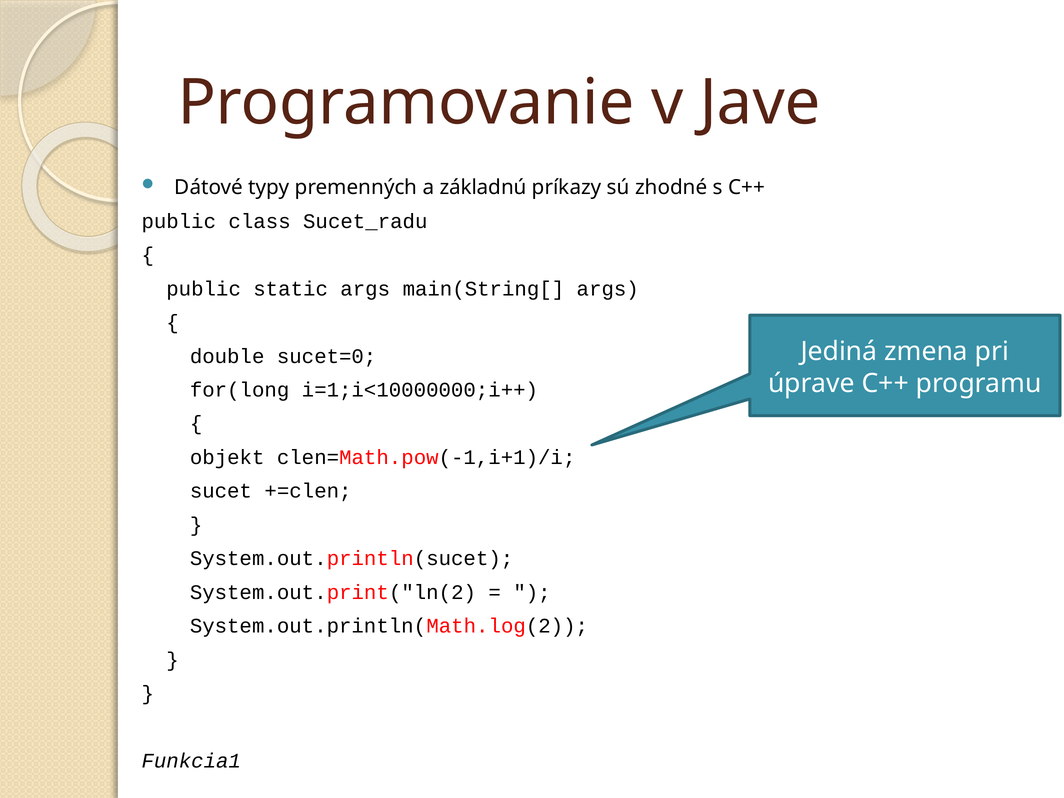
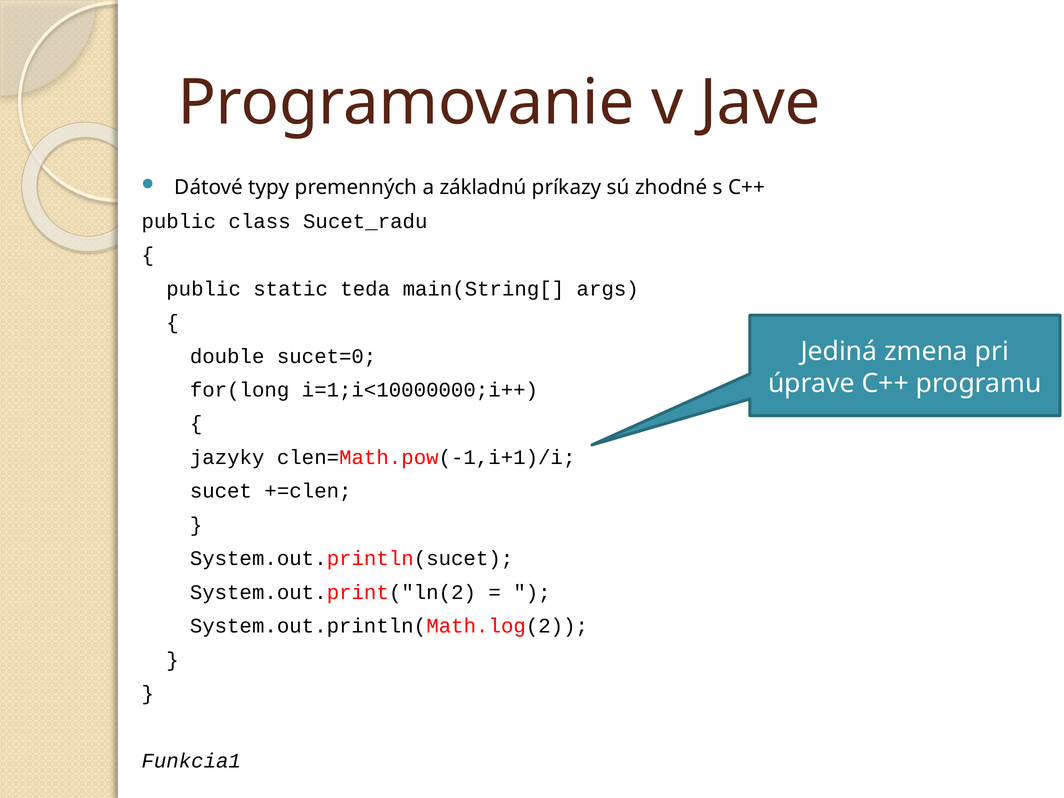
static args: args -> teda (365, 289)
objekt: objekt -> jazyky (227, 457)
